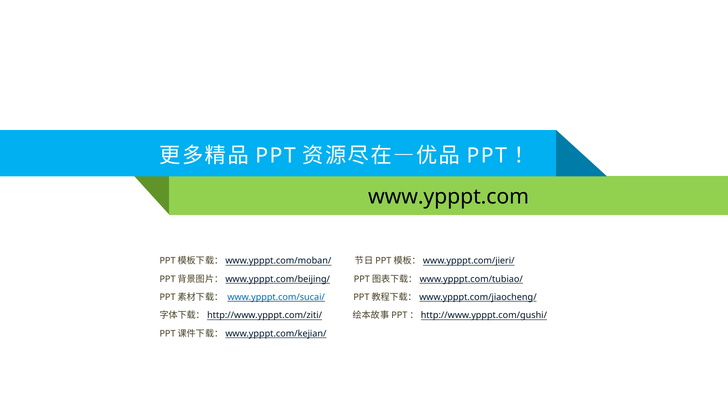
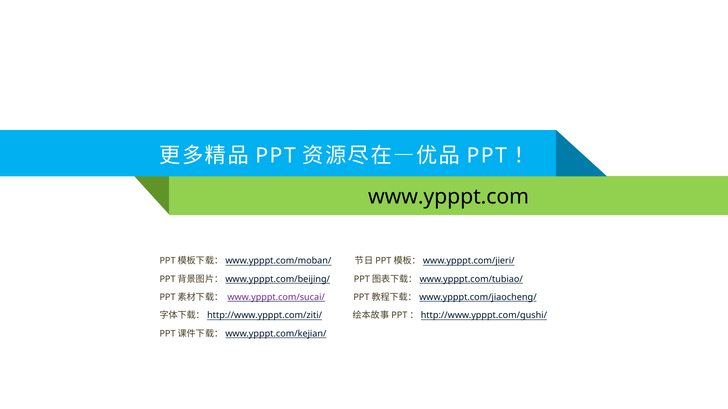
www.ypppt.com/sucai/ colour: blue -> purple (276, 298)
